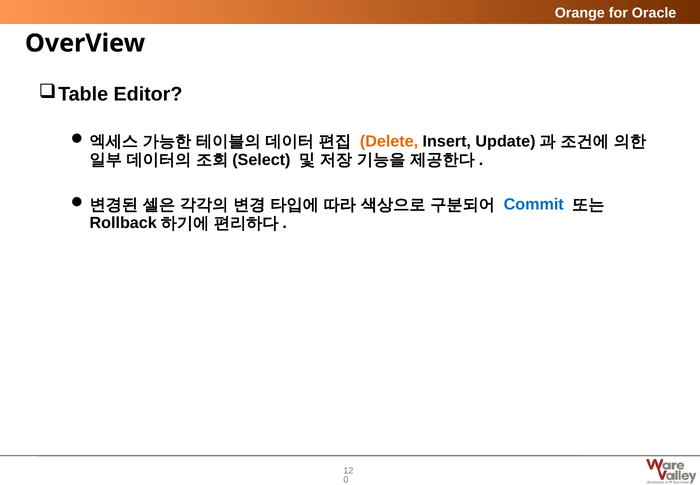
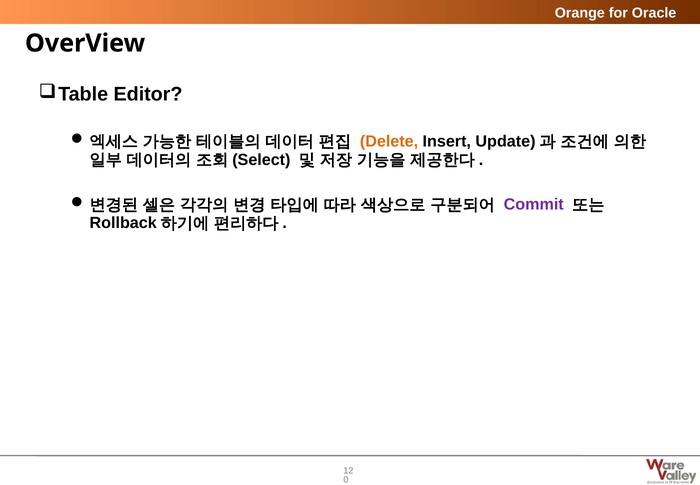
Commit colour: blue -> purple (534, 204)
